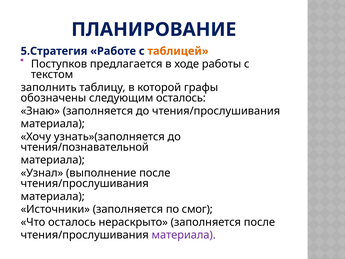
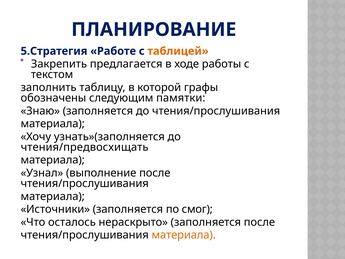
Поступков: Поступков -> Закрепить (59, 64)
следующим осталось: осталось -> памятки (181, 98)
чтения/познавательной: чтения/познавательной -> чтения/предвосхищать (85, 147)
материала colour: purple -> orange (184, 235)
